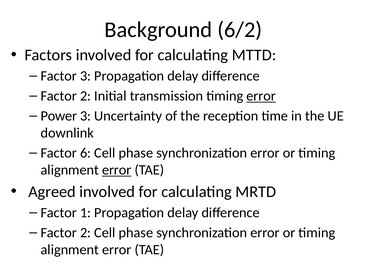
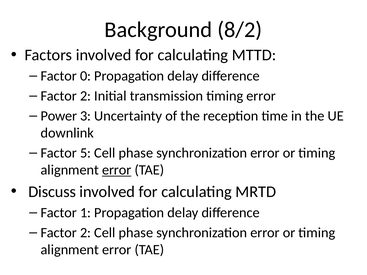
6/2: 6/2 -> 8/2 (240, 30)
Factor 3: 3 -> 0 (86, 76)
error underline: present -> none (261, 96)
6: 6 -> 5 (86, 153)
Agreed: Agreed -> Discuss (52, 192)
